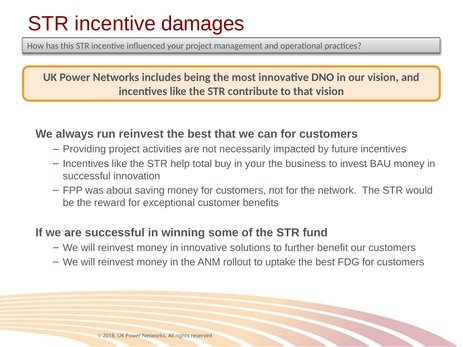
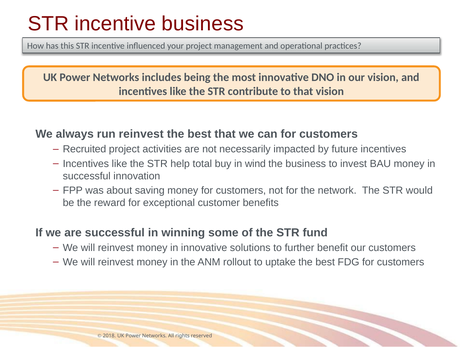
incentive damages: damages -> business (203, 24)
Providing: Providing -> Recruited (84, 149)
in your: your -> wind (255, 164)
